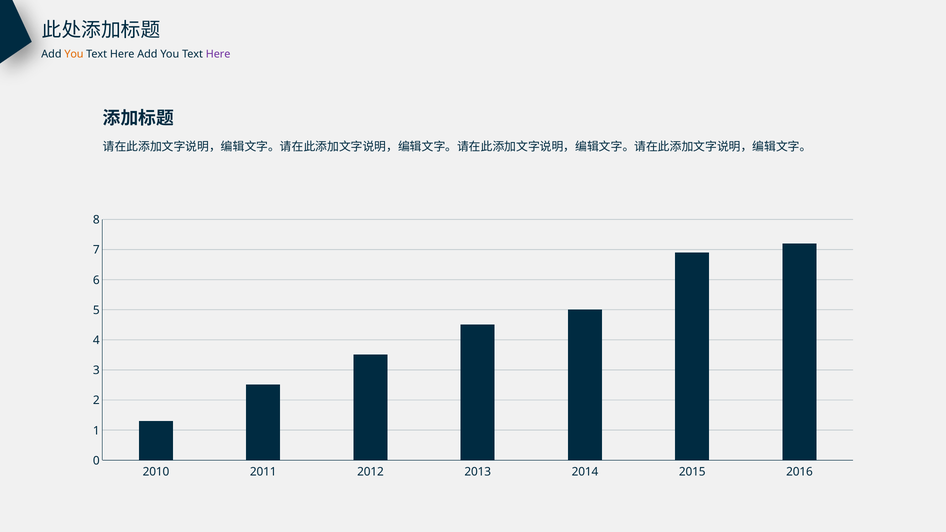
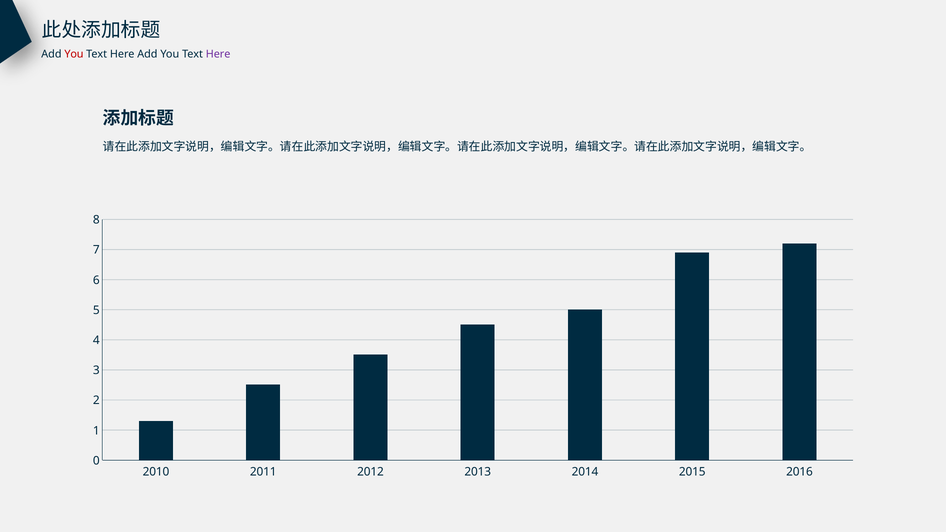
You colour: orange -> red (74, 54)
